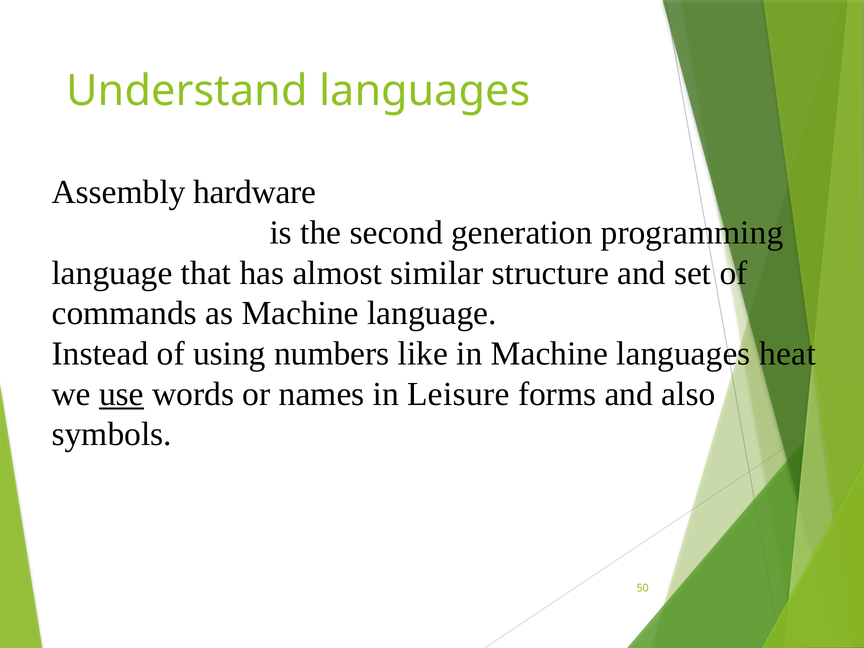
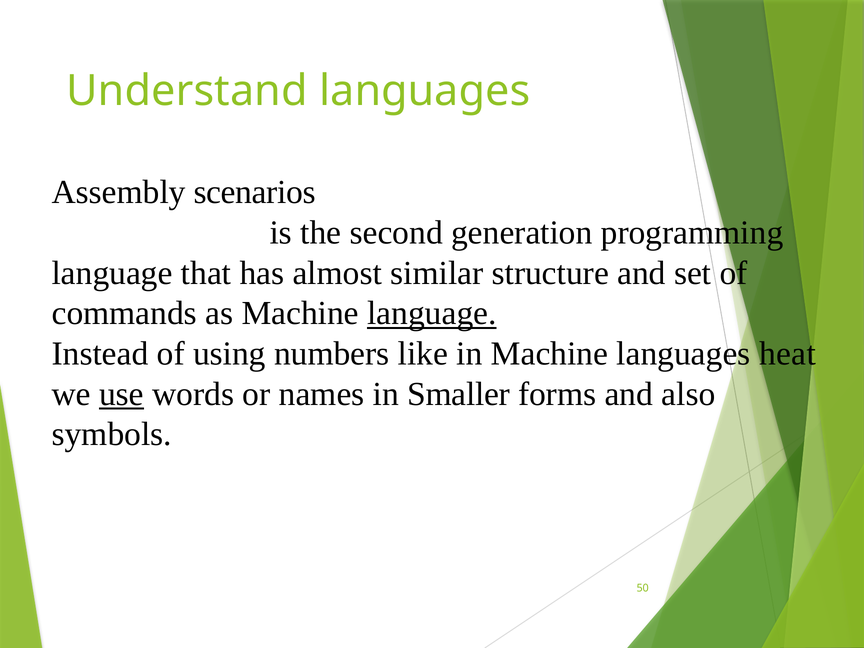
hardware: hardware -> scenarios (255, 192)
language underline: none -> present (432, 313)
Leisure: Leisure -> Smaller (459, 394)
